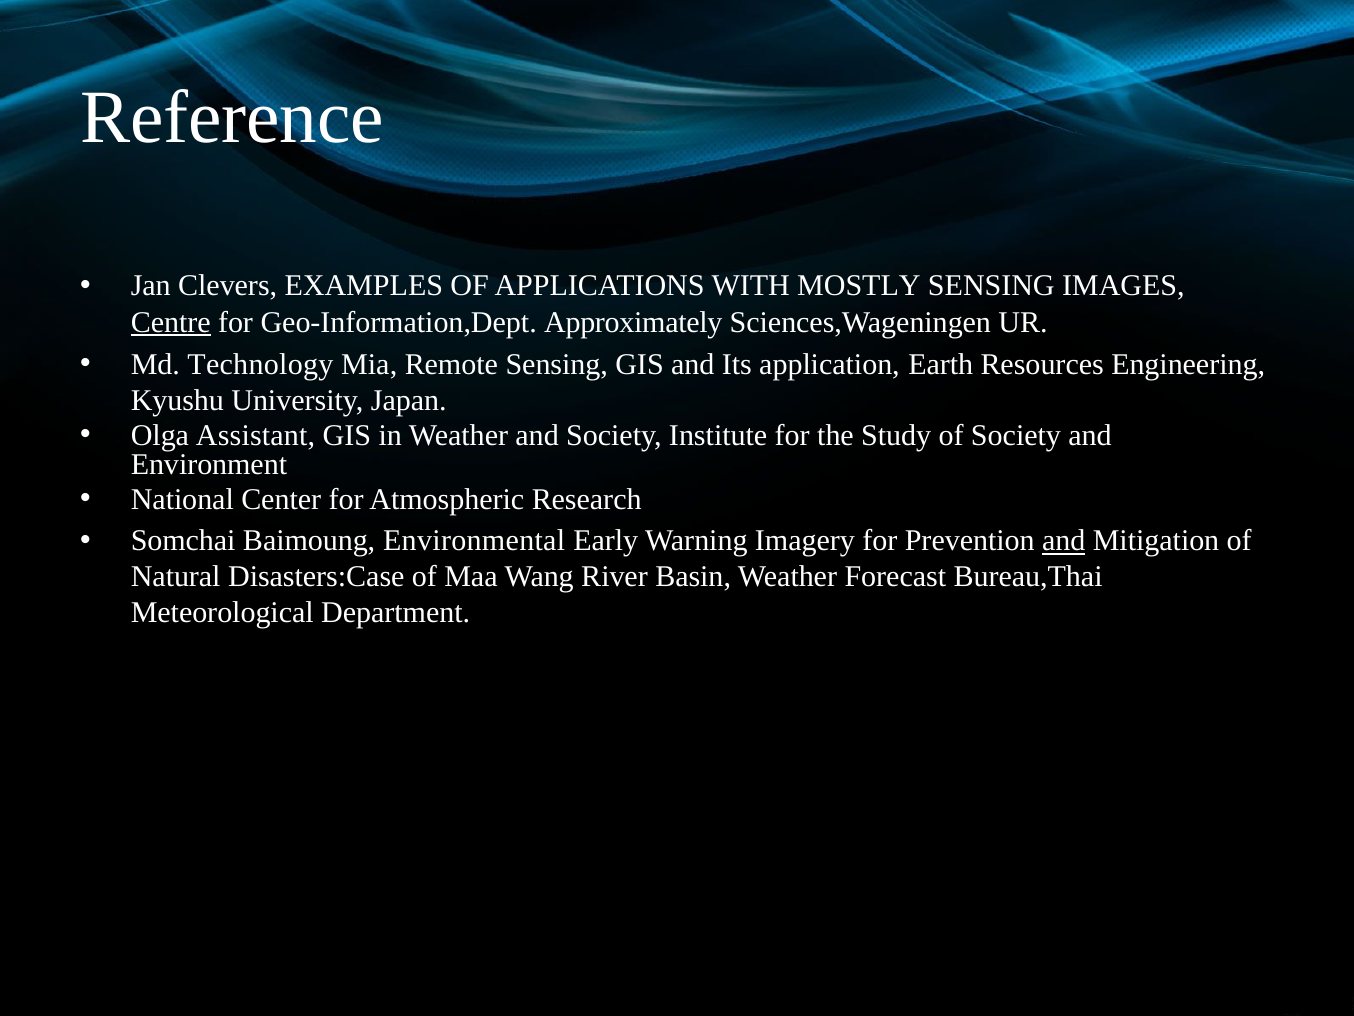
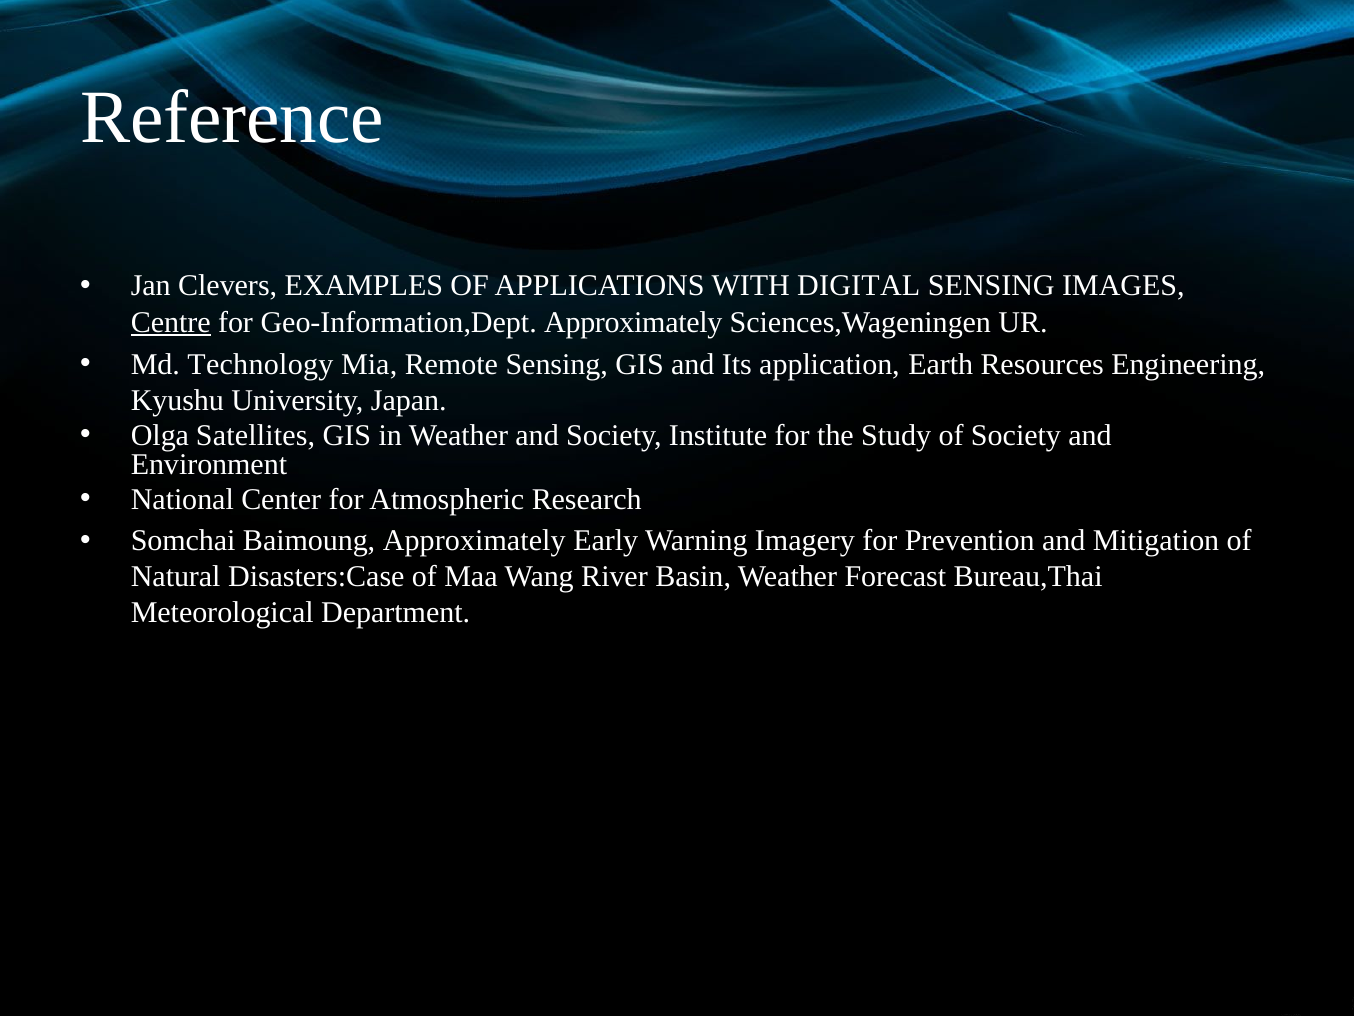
MOSTLY: MOSTLY -> DIGITAL (859, 286)
Assistant: Assistant -> Satellites (256, 435)
Baimoung Environmental: Environmental -> Approximately (474, 541)
and underline: present -> none (1064, 541)
